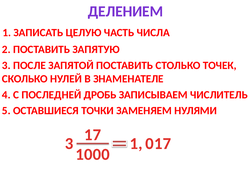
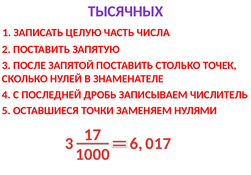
ДЕЛЕНИЕМ: ДЕЛЕНИЕМ -> ТЫСЯЧНЫХ (126, 11)
3 1: 1 -> 6 (134, 143)
